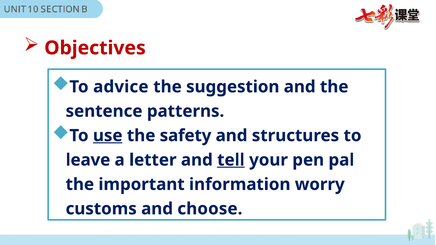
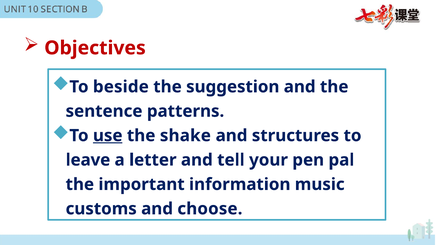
advice: advice -> beside (121, 87)
safety: safety -> shake (185, 136)
tell underline: present -> none (231, 160)
worry: worry -> music (320, 185)
